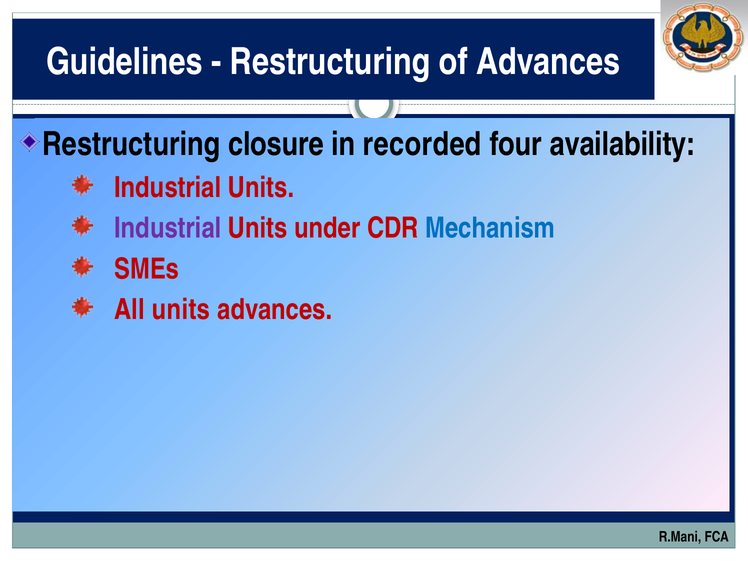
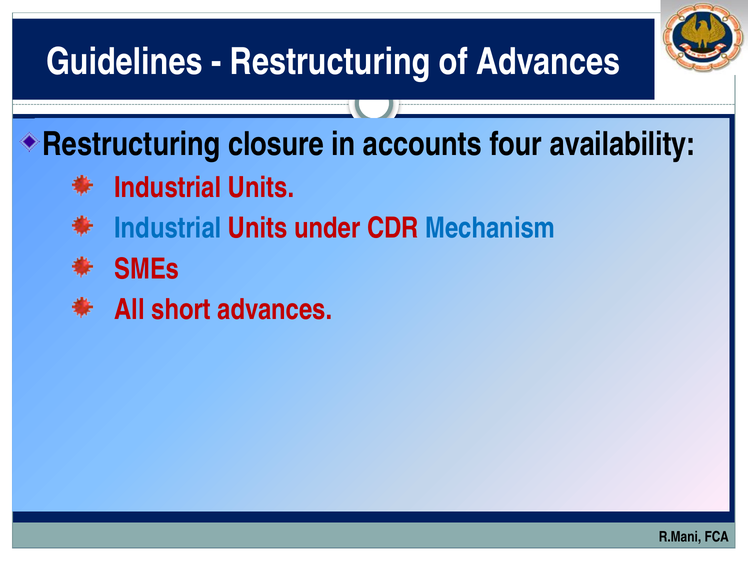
recorded: recorded -> accounts (422, 144)
Industrial colour: purple -> blue (168, 228)
All units: units -> short (181, 310)
